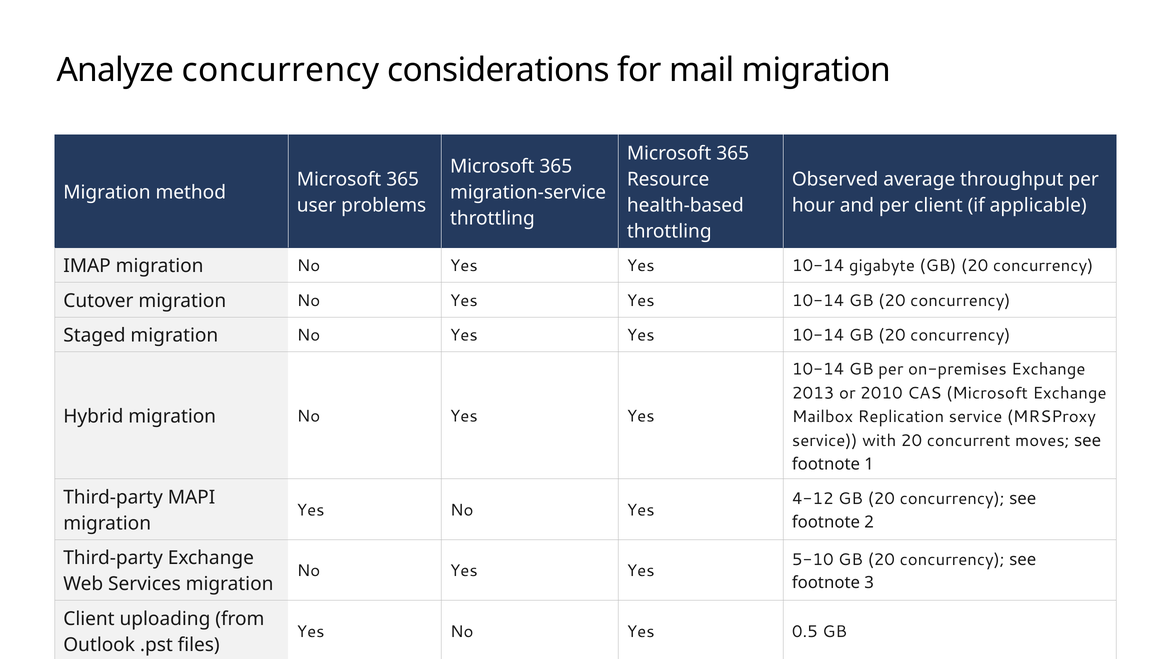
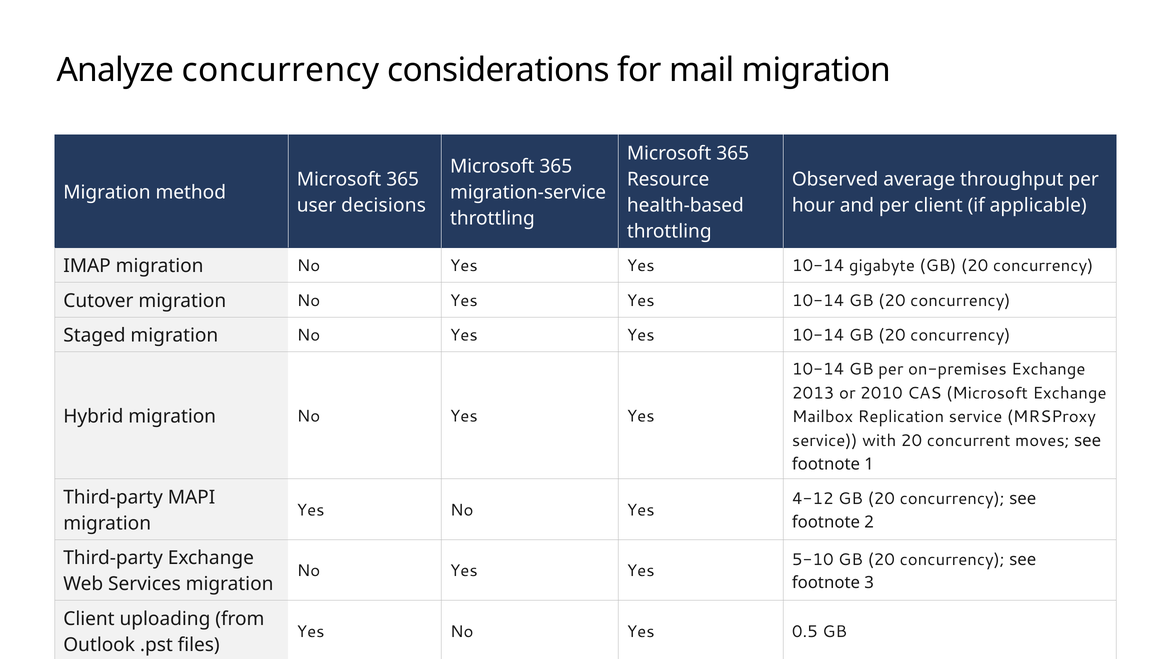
problems: problems -> decisions (384, 205)
